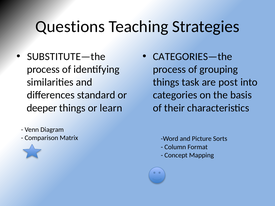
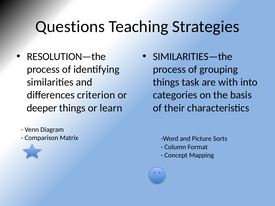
SUBSTITUTE—the: SUBSTITUTE—the -> RESOLUTION—the (66, 57)
CATEGORIES—the: CATEGORIES—the -> SIMILARITIES—the (193, 57)
post: post -> with (228, 82)
standard: standard -> criterion (96, 95)
